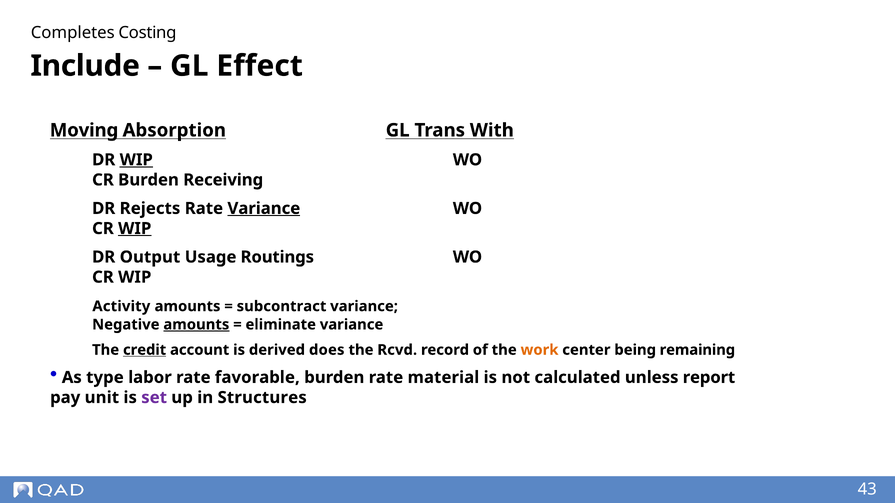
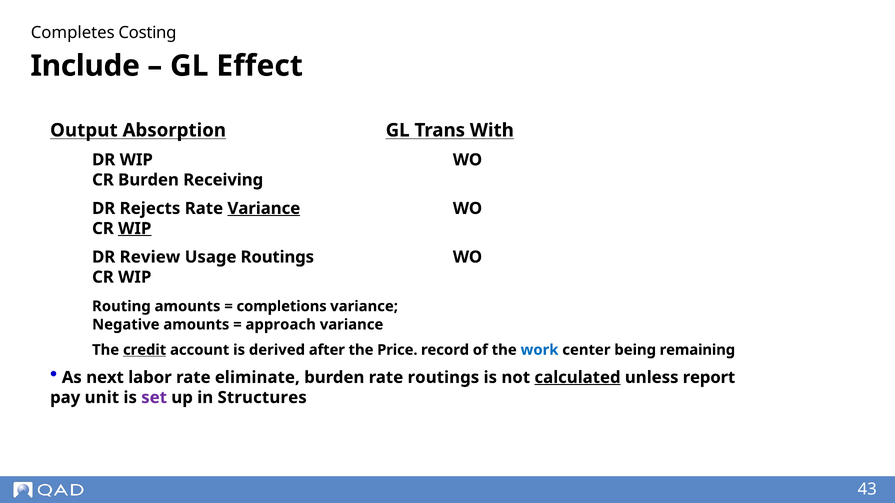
Moving: Moving -> Output (84, 130)
WIP underline: present -> none (136, 160)
Output: Output -> Review (150, 257)
Activity: Activity -> Routing (121, 307)
subcontract: subcontract -> completions (282, 307)
amounts underline: present -> none (196, 325)
eliminate: eliminate -> approach (281, 325)
does: does -> after (327, 350)
Rcvd: Rcvd -> Price (397, 350)
work colour: orange -> blue (540, 350)
type: type -> next (105, 378)
favorable: favorable -> eliminate (257, 378)
rate material: material -> routings (443, 378)
calculated underline: none -> present (578, 378)
